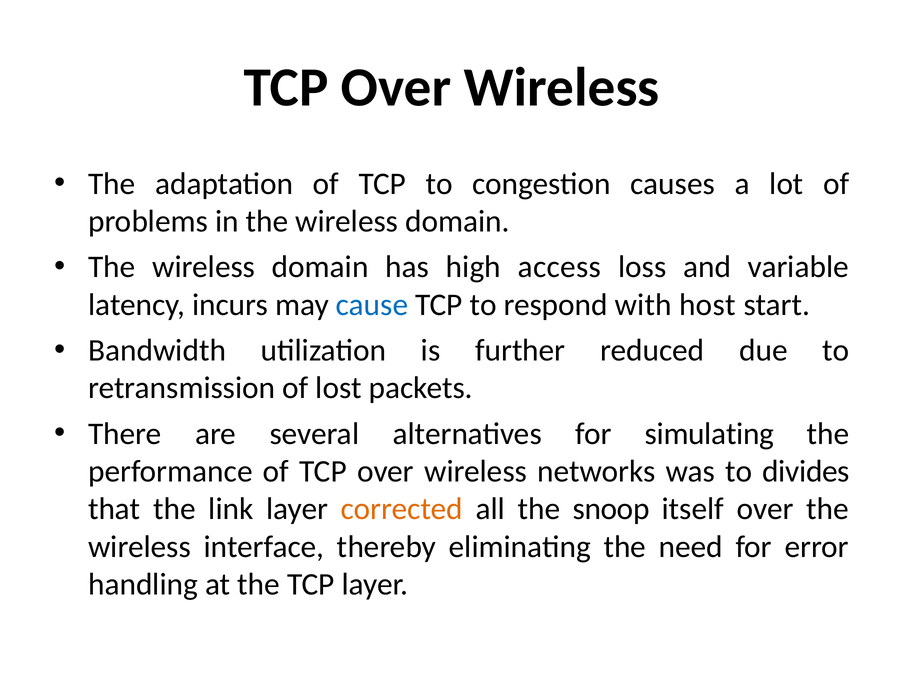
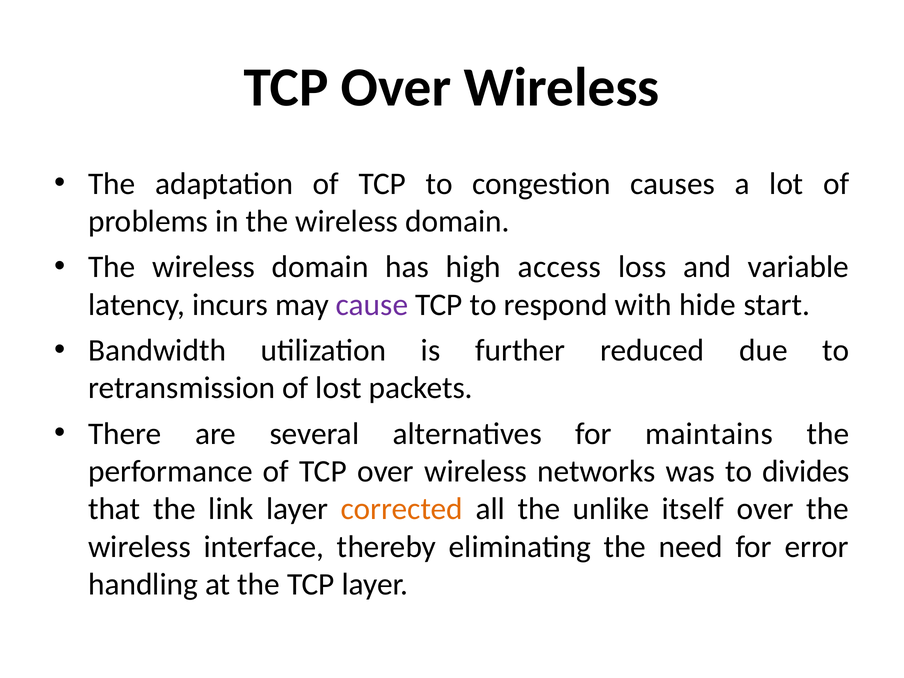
cause colour: blue -> purple (372, 305)
host: host -> hide (708, 305)
simulating: simulating -> maintains (709, 434)
snoop: snoop -> unlike (611, 509)
